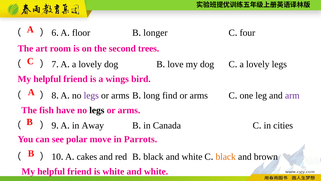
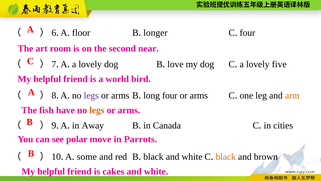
trees: trees -> near (148, 48)
lovely legs: legs -> five (279, 64)
wings: wings -> world (117, 79)
long find: find -> four (170, 95)
arm colour: purple -> orange (292, 95)
legs colour: black -> orange (97, 110)
cakes: cakes -> some (87, 156)
is white: white -> cakes (113, 171)
